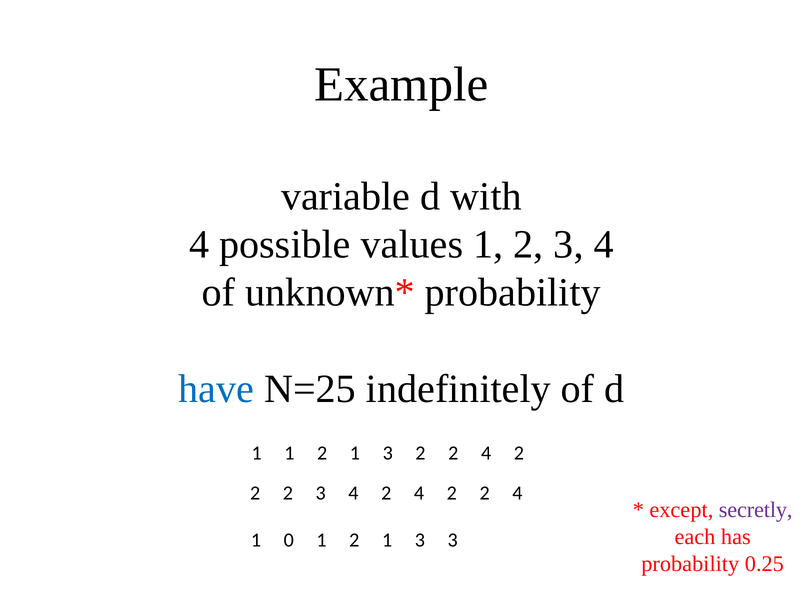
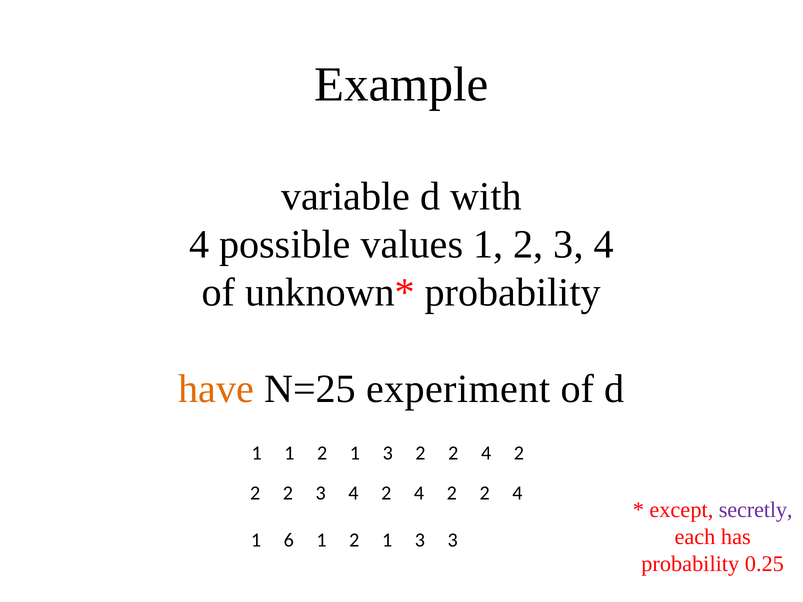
have colour: blue -> orange (216, 389)
indefinitely: indefinitely -> experiment (458, 389)
0: 0 -> 6 (289, 540)
